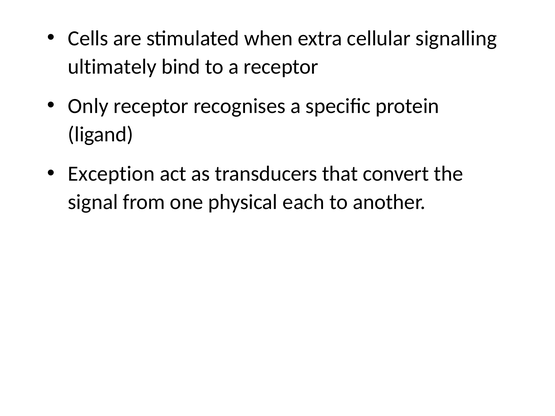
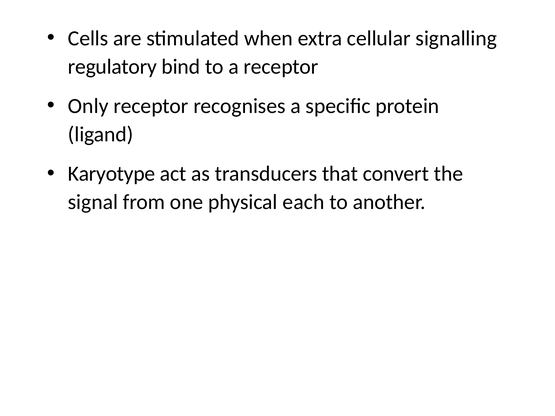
ultimately: ultimately -> regulatory (112, 67)
Exception: Exception -> Karyotype (112, 174)
